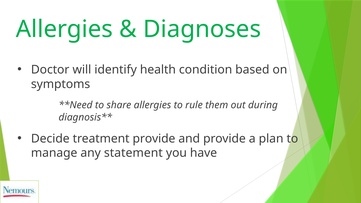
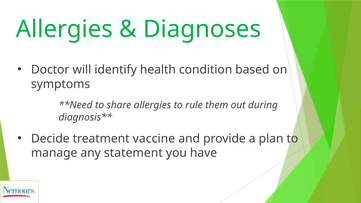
treatment provide: provide -> vaccine (154, 139)
